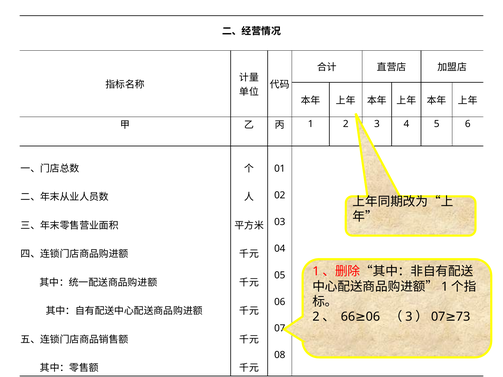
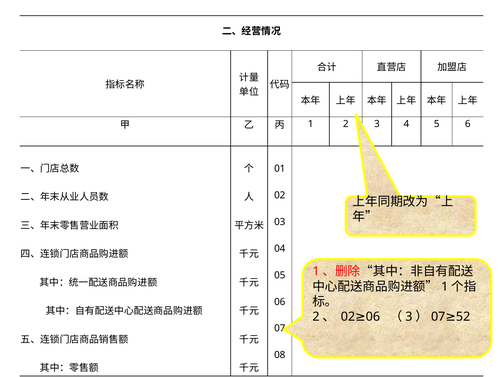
73: 73 -> 52 (463, 317)
2、 66: 66 -> 02 (348, 317)
